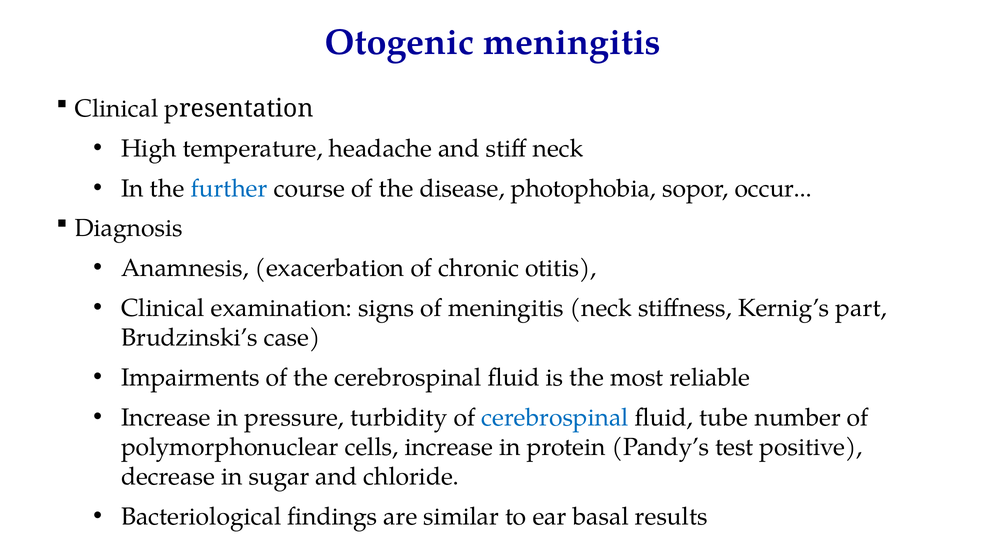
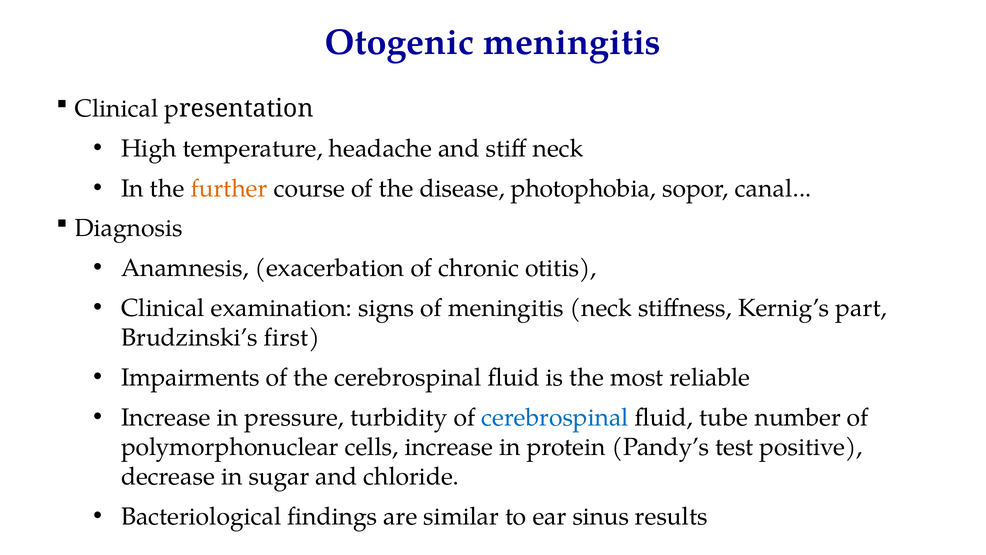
further colour: blue -> orange (229, 188)
occur: occur -> canal (773, 188)
case: case -> first (292, 337)
basal: basal -> sinus (601, 516)
